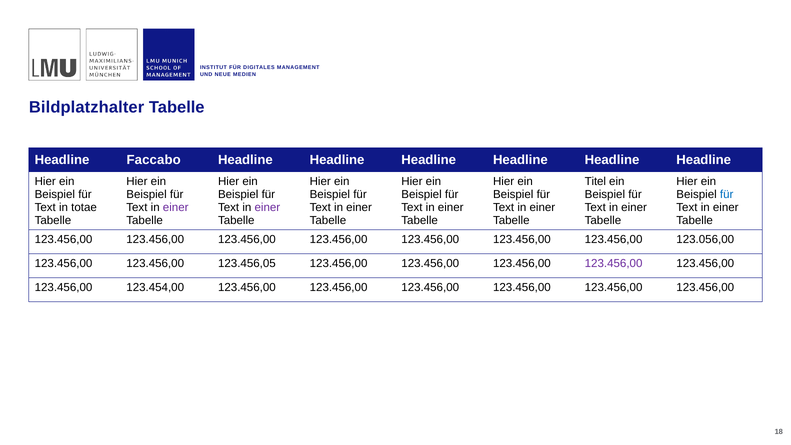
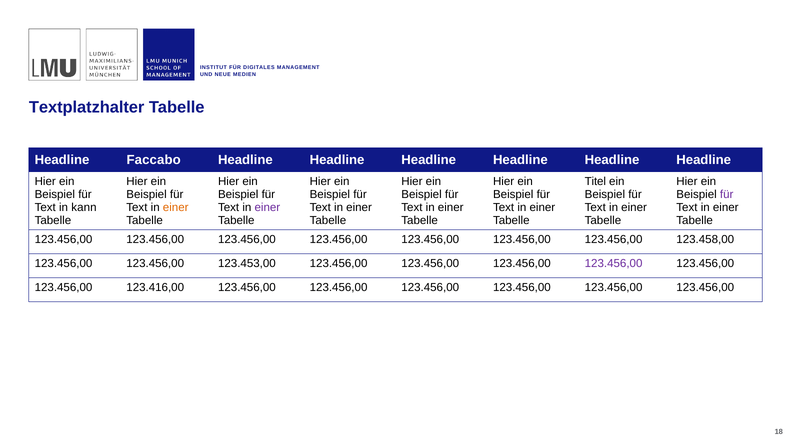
Bildplatzhalter: Bildplatzhalter -> Textplatzhalter (87, 107)
für colour: blue -> purple (727, 194)
totae: totae -> kann (84, 207)
einer colour: purple -> orange (176, 207)
123.056,00: 123.056,00 -> 123.458,00 (705, 239)
123.456,05: 123.456,05 -> 123.453,00 (247, 263)
123.454,00: 123.454,00 -> 123.416,00 (155, 287)
